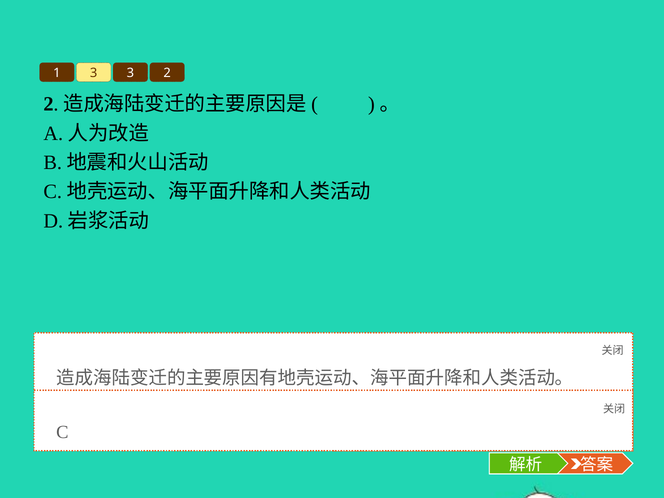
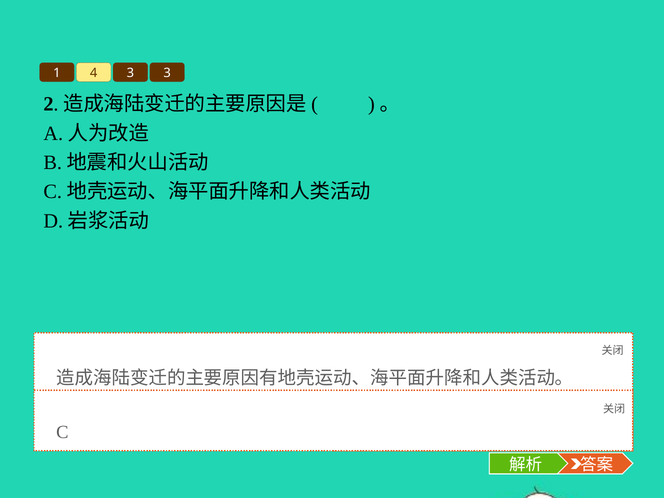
1 3: 3 -> 4 (94, 73)
3 2: 2 -> 3 (167, 73)
